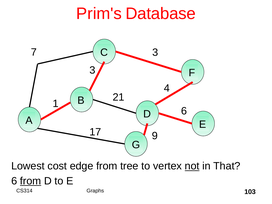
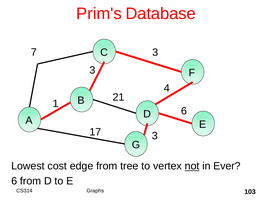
17 9: 9 -> 3 (155, 136)
That: That -> Ever (227, 166)
from underline: present -> none (31, 181)
